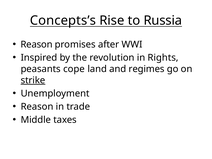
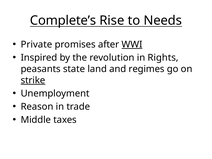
Concepts’s: Concepts’s -> Complete’s (63, 21)
Russia: Russia -> Needs (163, 21)
Reason: Reason -> Private (36, 44)
WWI underline: none -> present (132, 44)
cope: cope -> state (74, 69)
